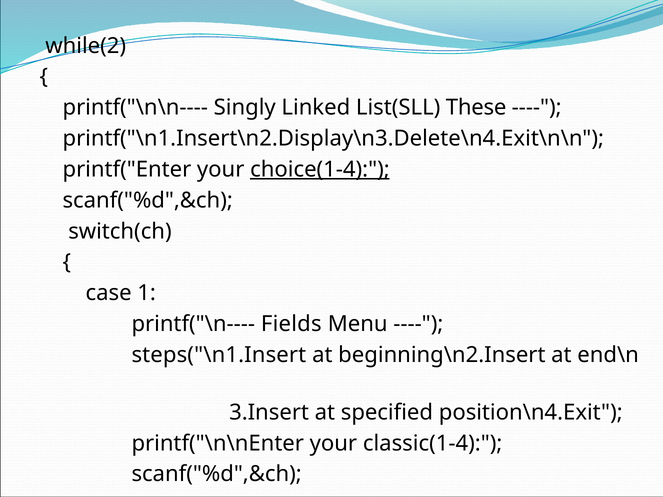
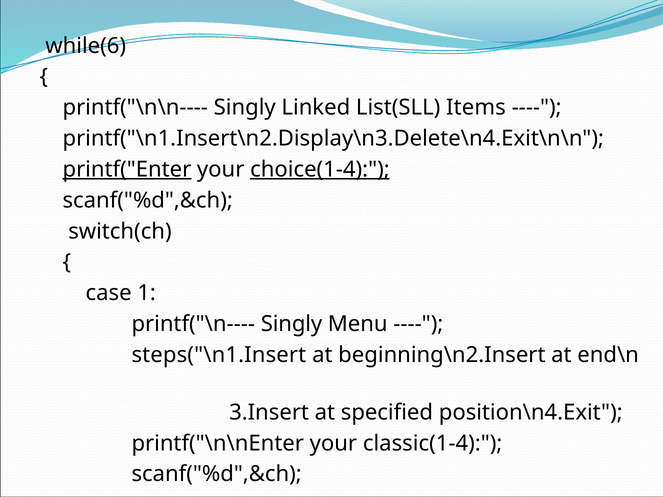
while(2: while(2 -> while(6 (86, 46)
These: These -> Items (476, 108)
printf("Enter underline: none -> present (127, 169)
printf("\n---- Fields: Fields -> Singly (291, 324)
